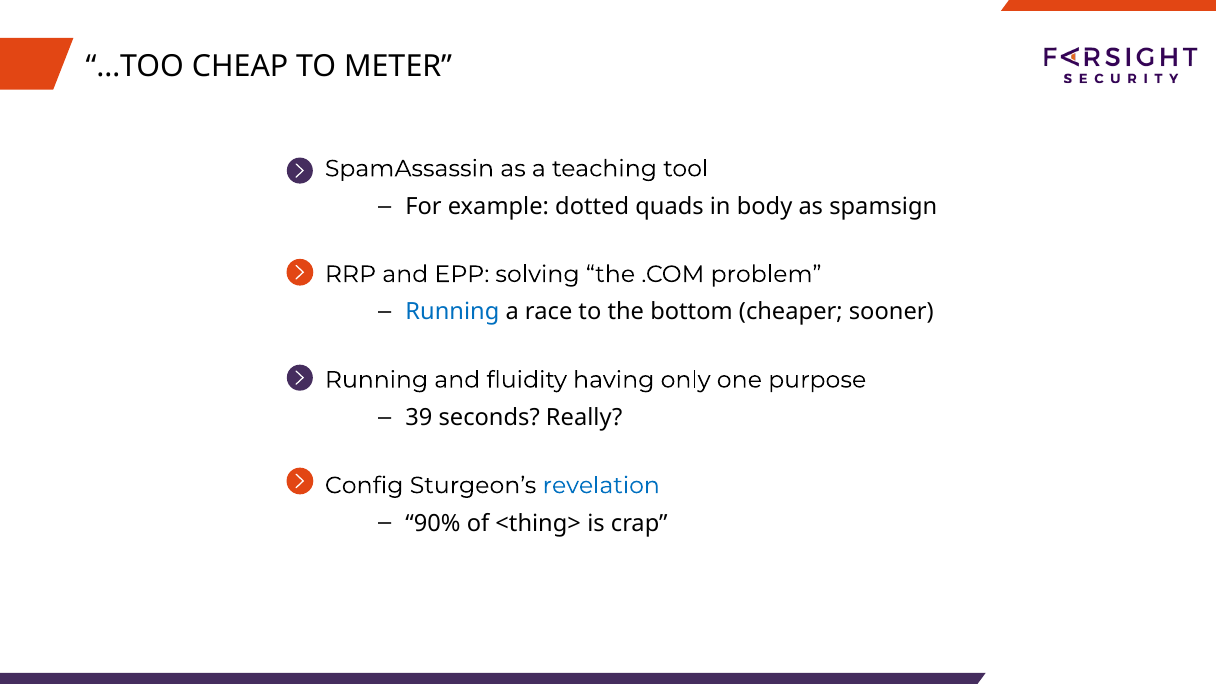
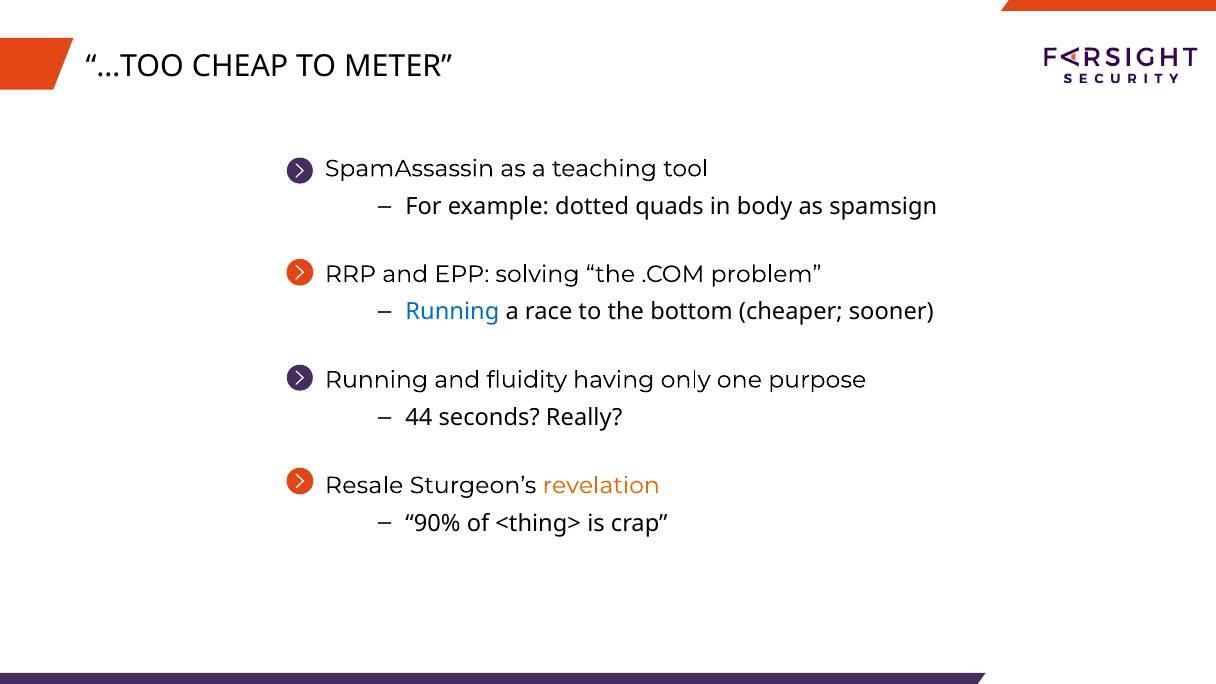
39: 39 -> 44 (419, 418)
Config: Config -> Resale (364, 485)
revelation colour: blue -> orange (601, 485)
